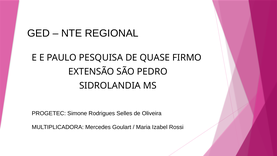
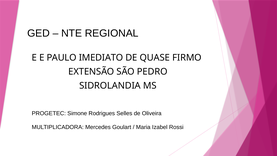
PESQUISA: PESQUISA -> IMEDIATO (101, 58)
